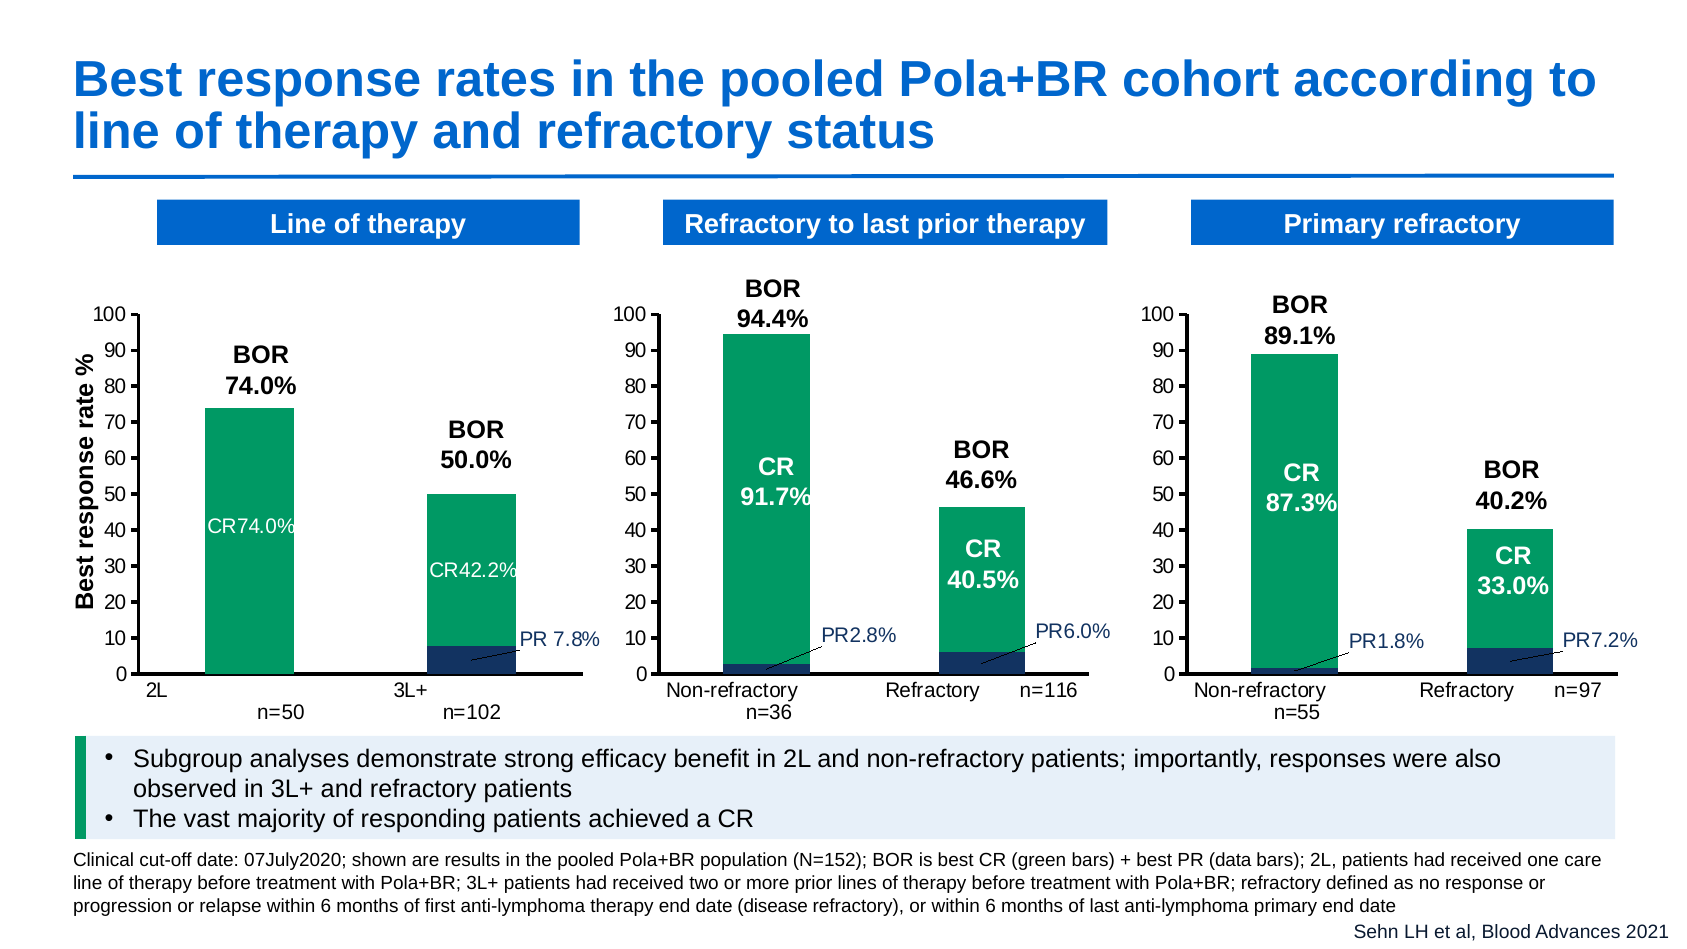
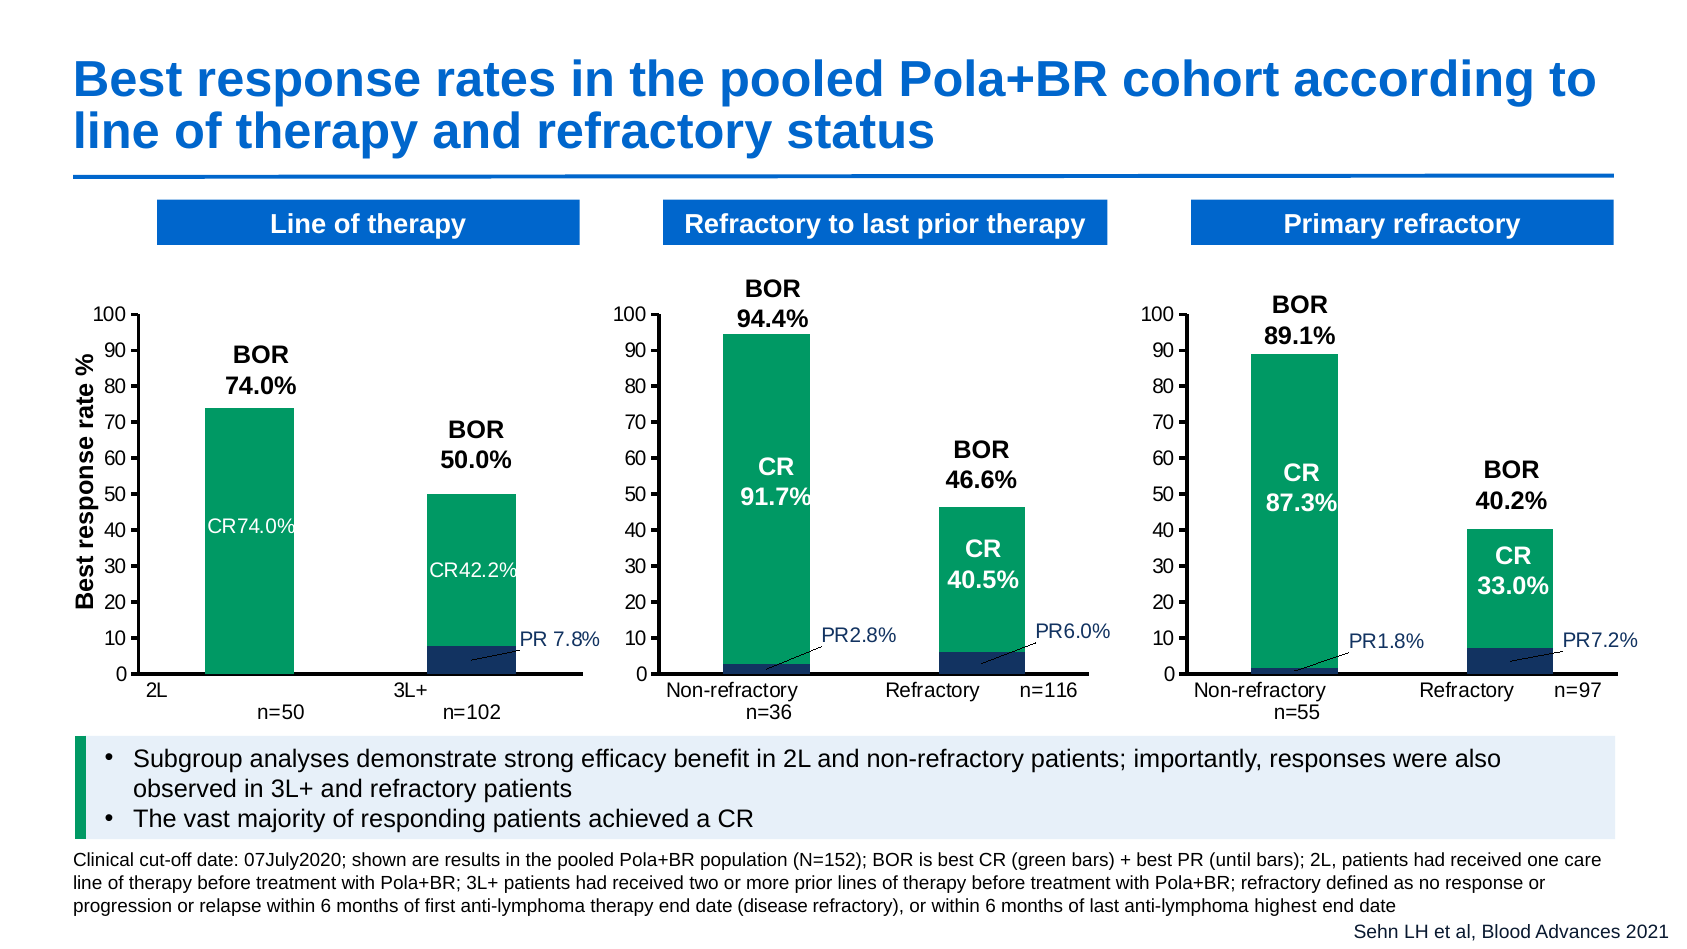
data: data -> until (1230, 860)
anti-lymphoma primary: primary -> highest (1285, 906)
